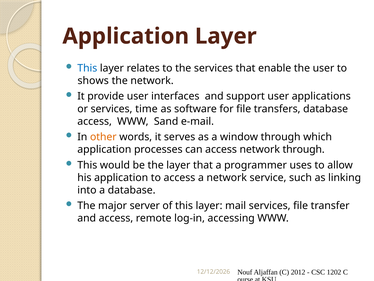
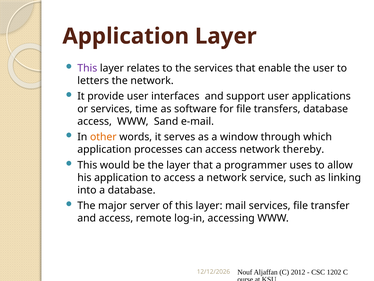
This colour: blue -> purple (87, 68)
shows: shows -> letters (93, 81)
network through: through -> thereby (304, 149)
